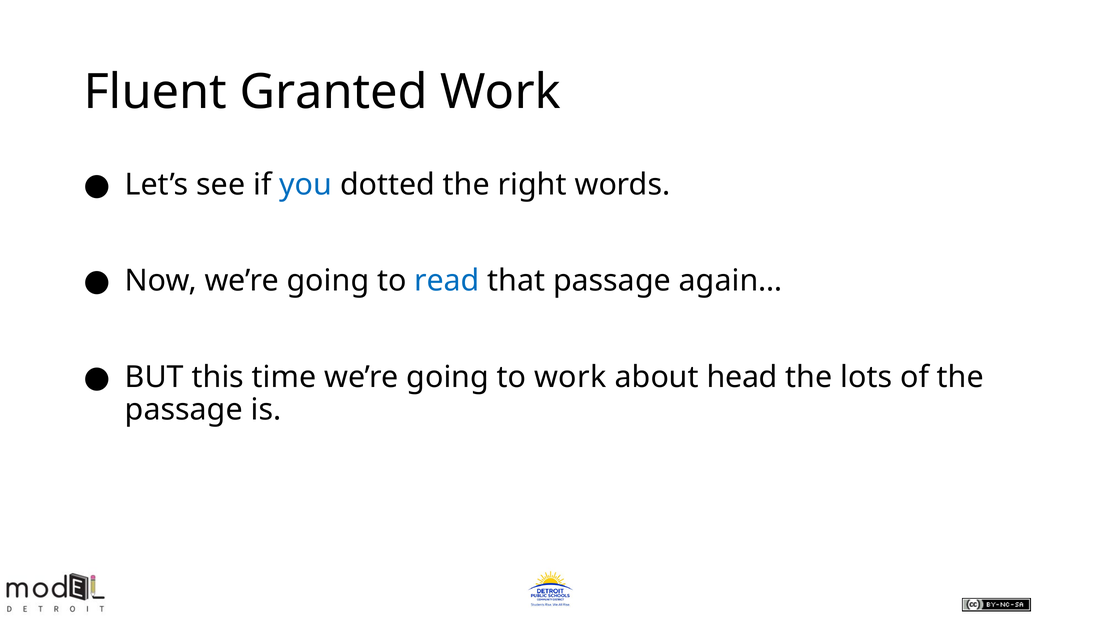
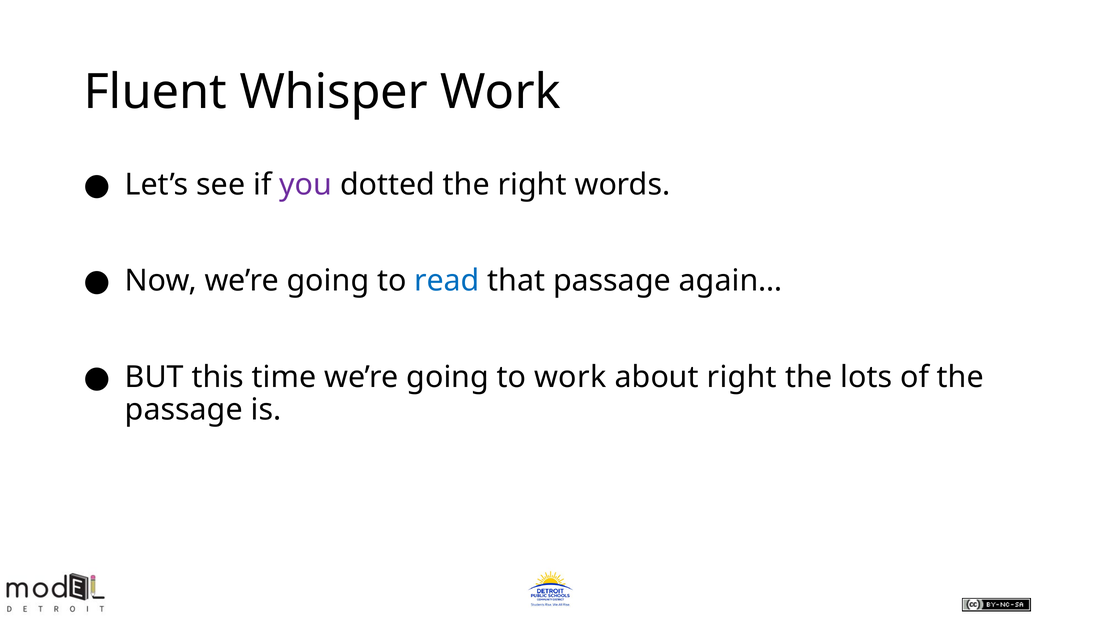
Granted: Granted -> Whisper (334, 92)
you colour: blue -> purple (306, 185)
about head: head -> right (742, 377)
